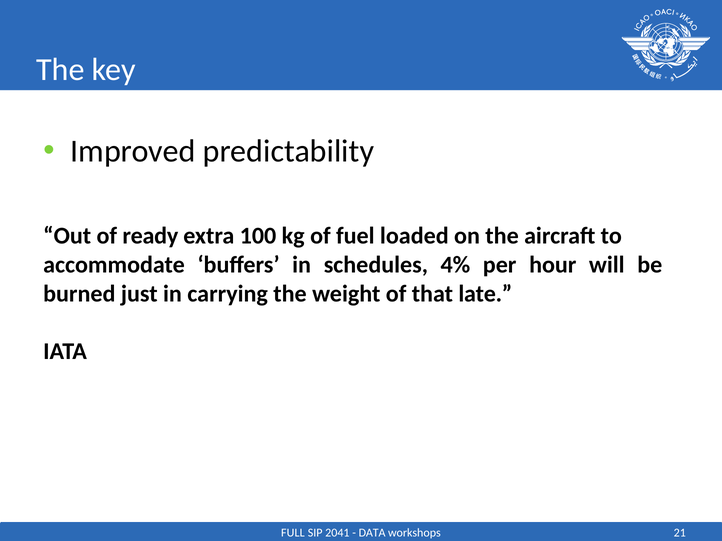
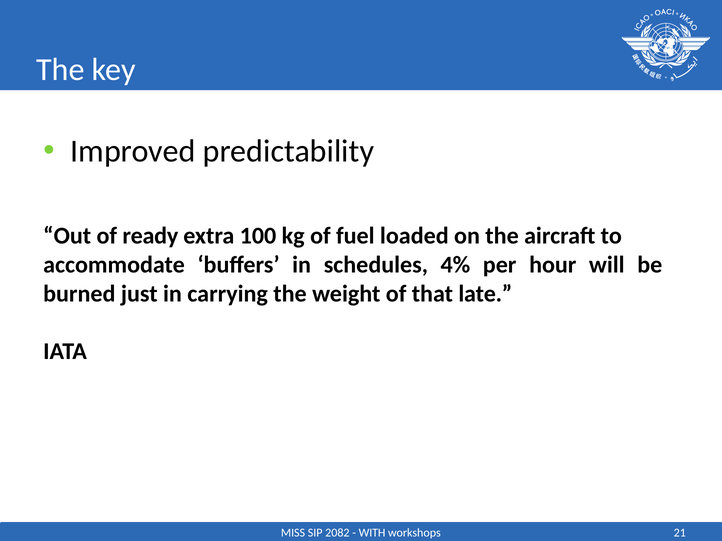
FULL: FULL -> MISS (293, 533)
2041: 2041 -> 2082 (337, 533)
DATA: DATA -> WITH (372, 533)
